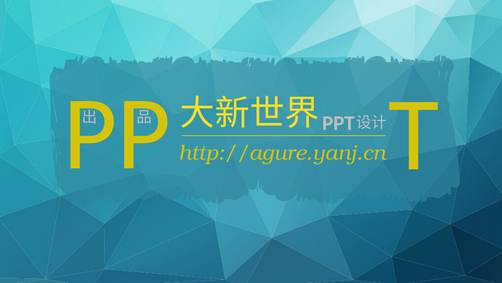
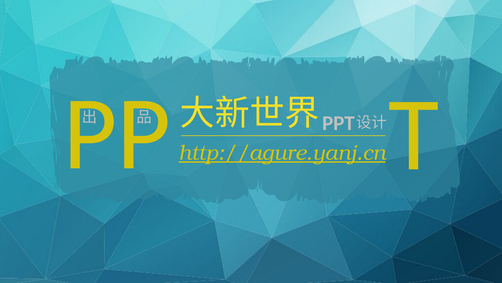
http://agure.yanj.cn underline: none -> present (282, 153)
